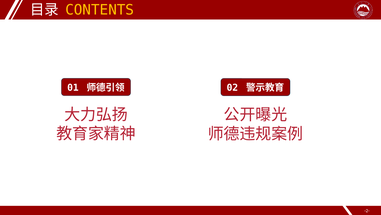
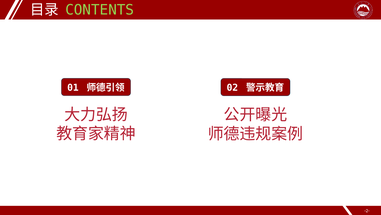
CONTENTS colour: yellow -> light green (100, 10)
